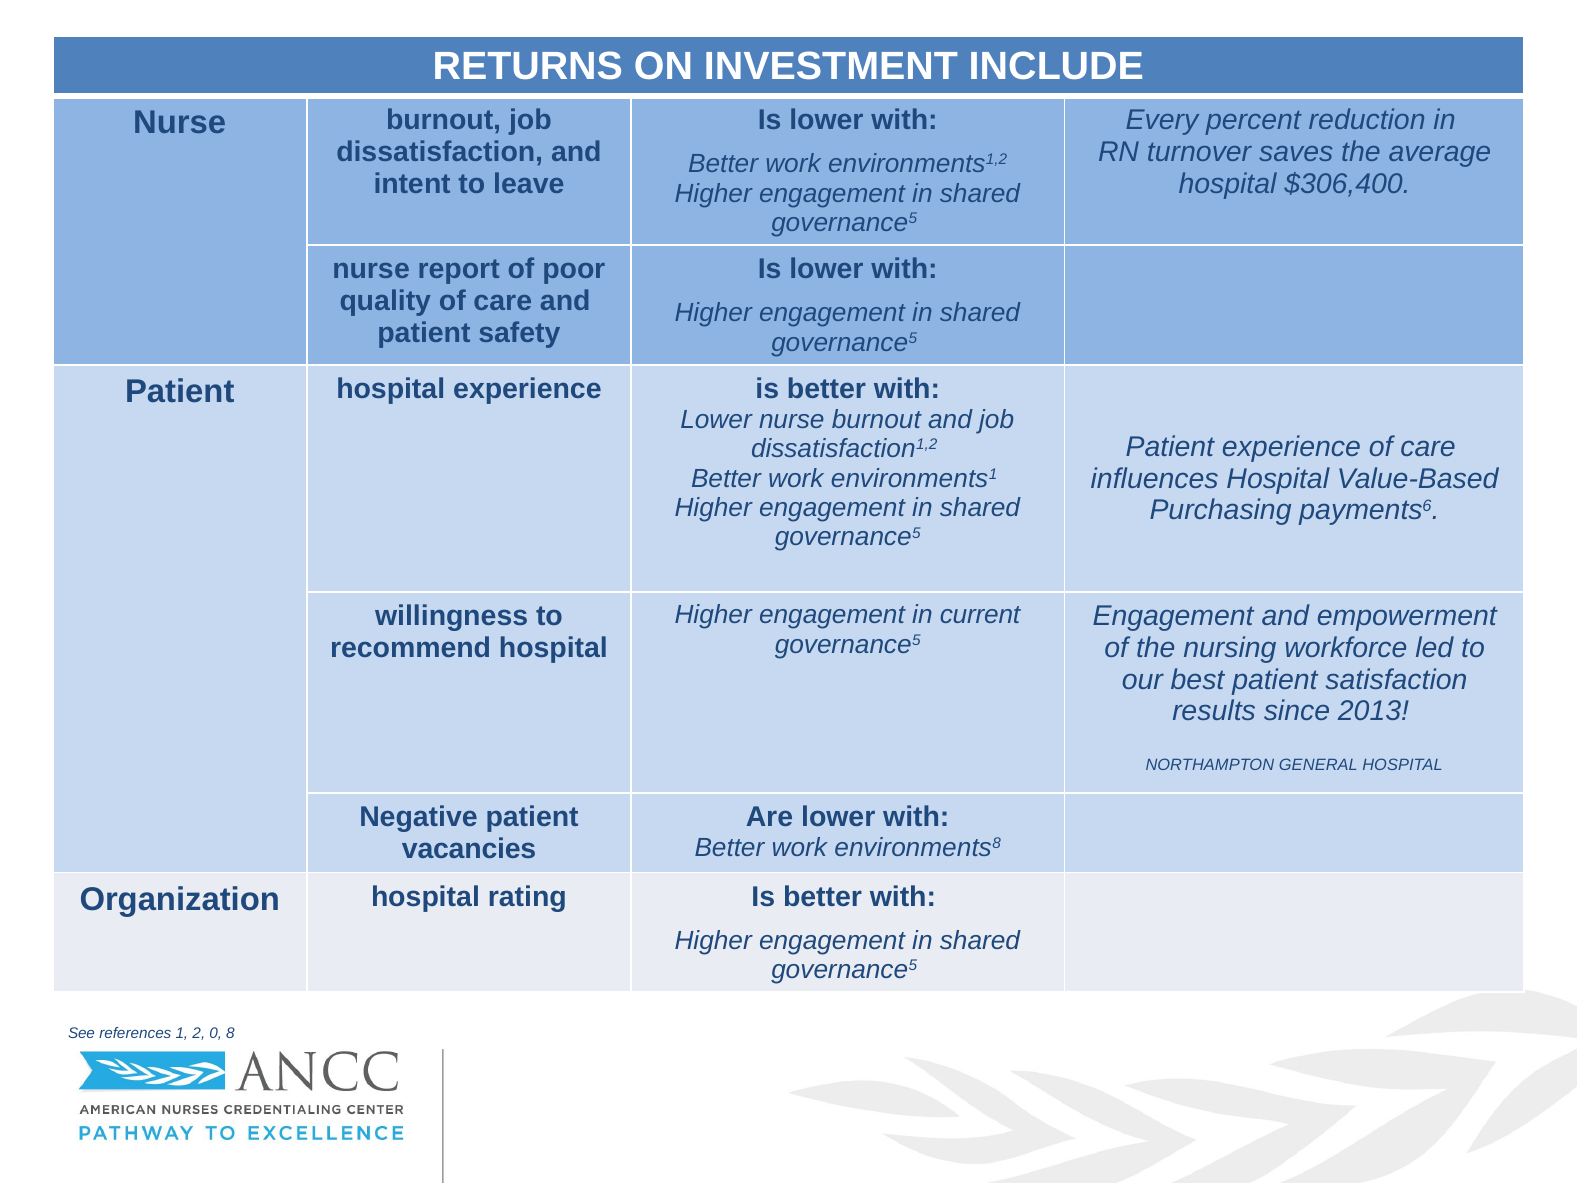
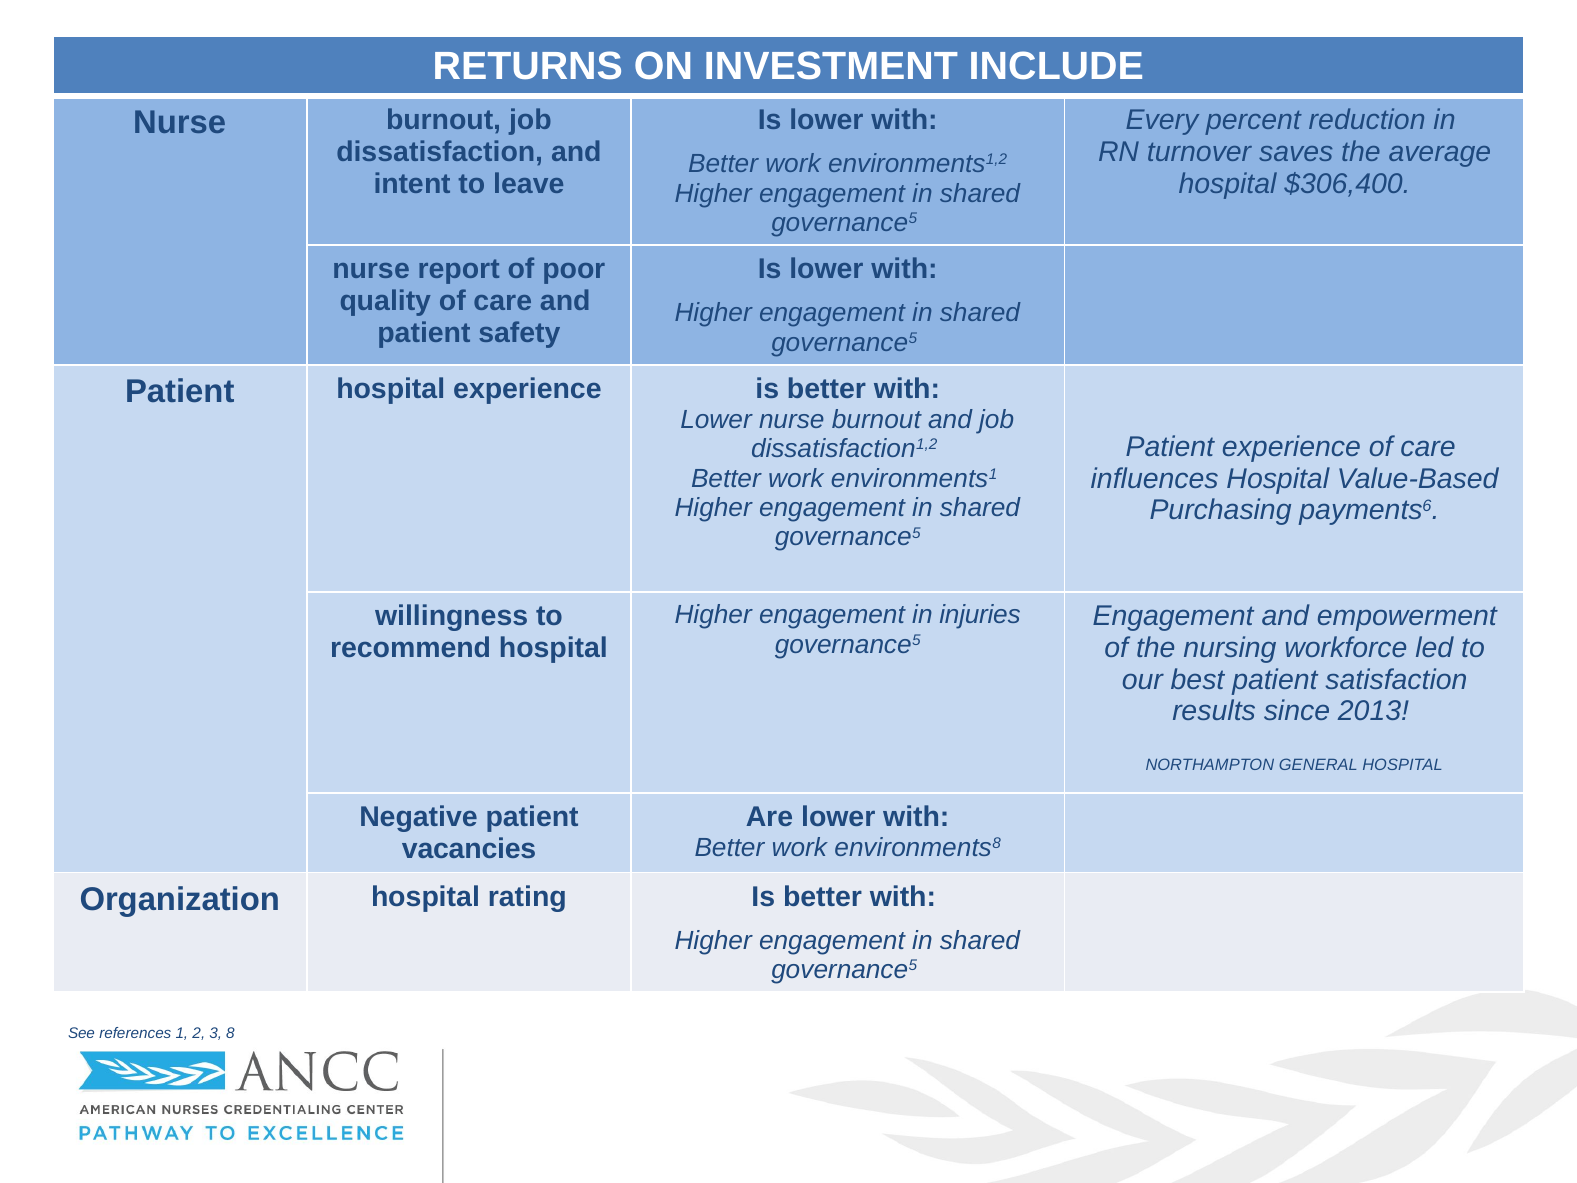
current: current -> injuries (980, 615)
0: 0 -> 3 (216, 1034)
